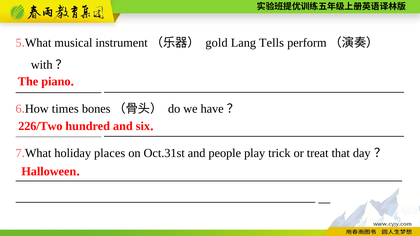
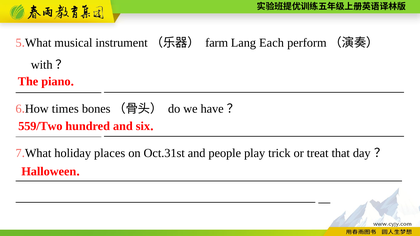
gold: gold -> farm (217, 43)
Tells: Tells -> Each (272, 43)
226/Two: 226/Two -> 559/Two (40, 126)
